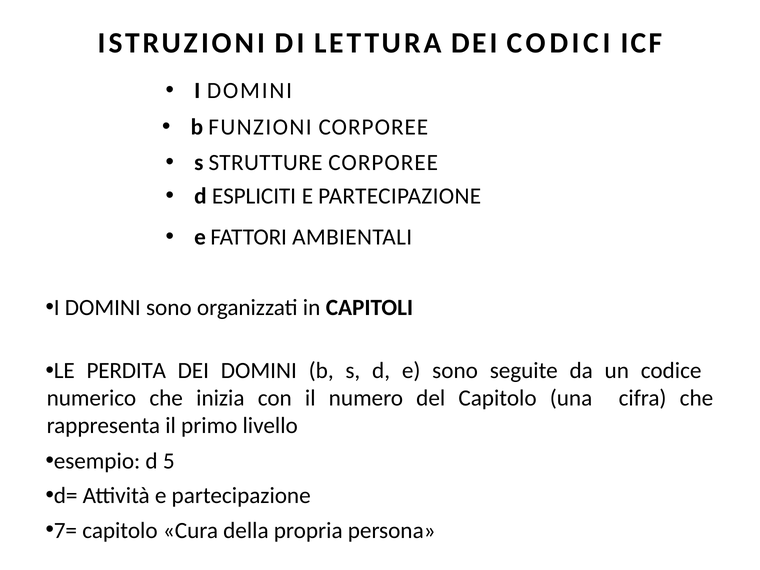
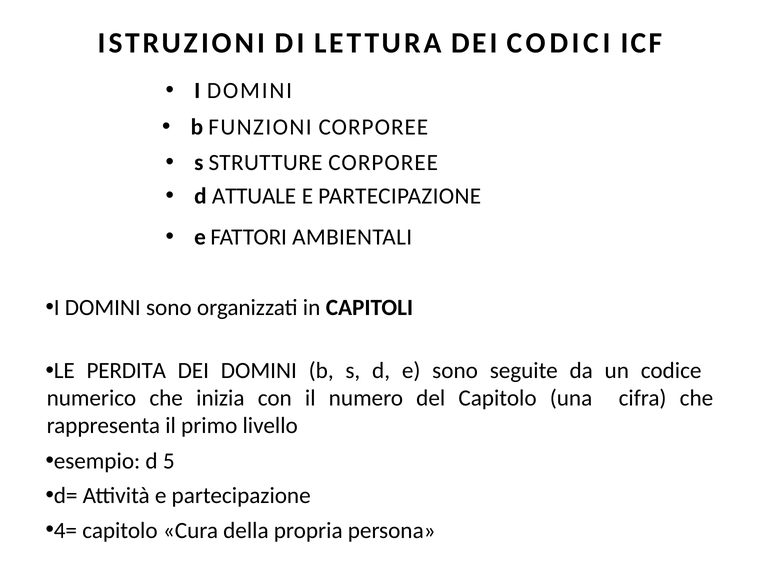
ESPLICITI: ESPLICITI -> ATTUALE (254, 196)
7=: 7= -> 4= (65, 530)
